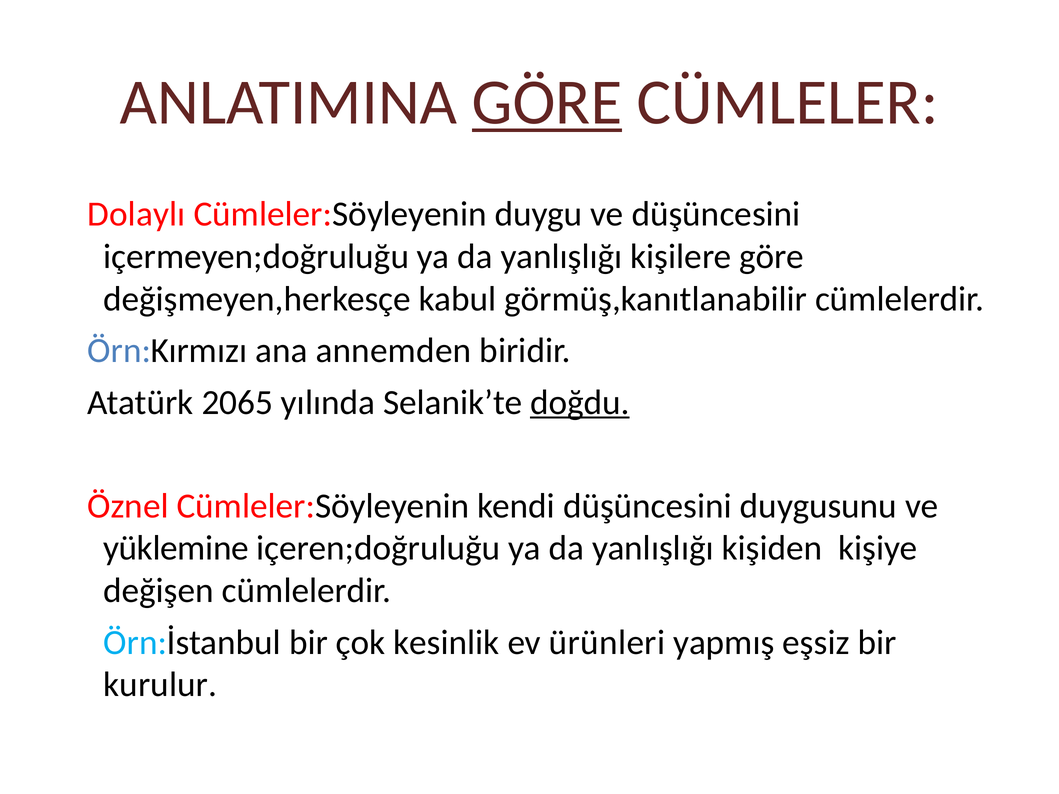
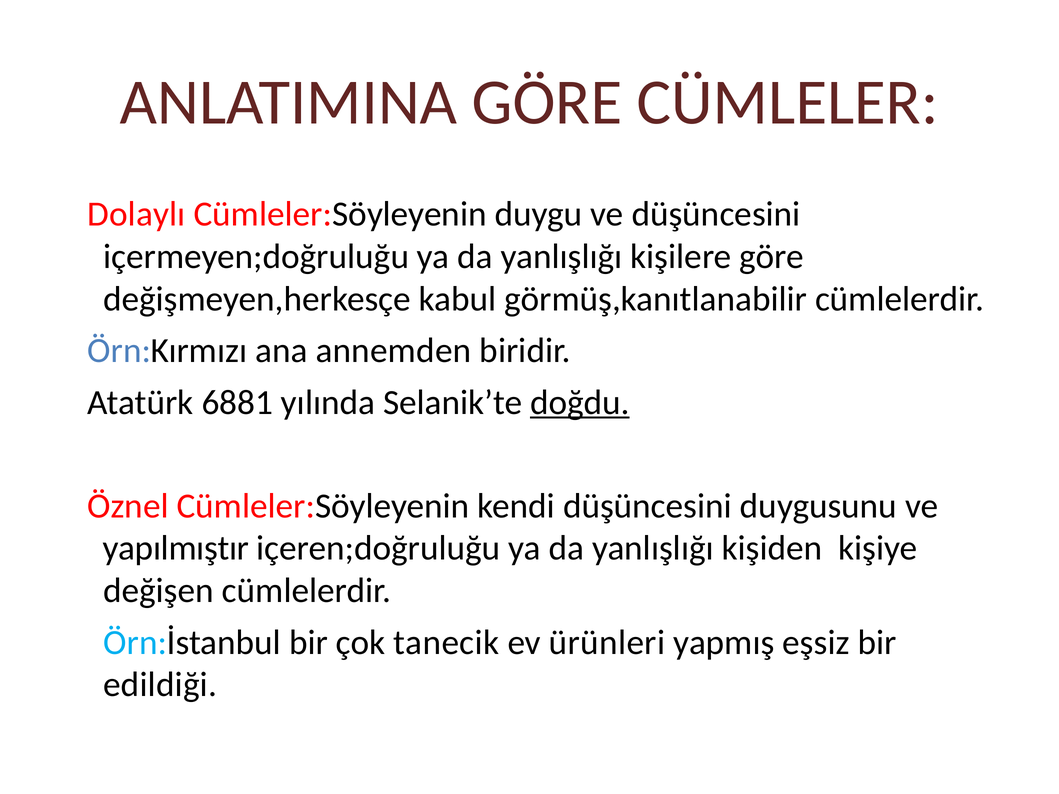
GÖRE underline: present -> none (547, 103)
2065: 2065 -> 6881 (237, 403)
yüklemine: yüklemine -> yapılmıştır (176, 548)
kesinlik: kesinlik -> tanecik (446, 643)
kurulur: kurulur -> edildiği (160, 685)
